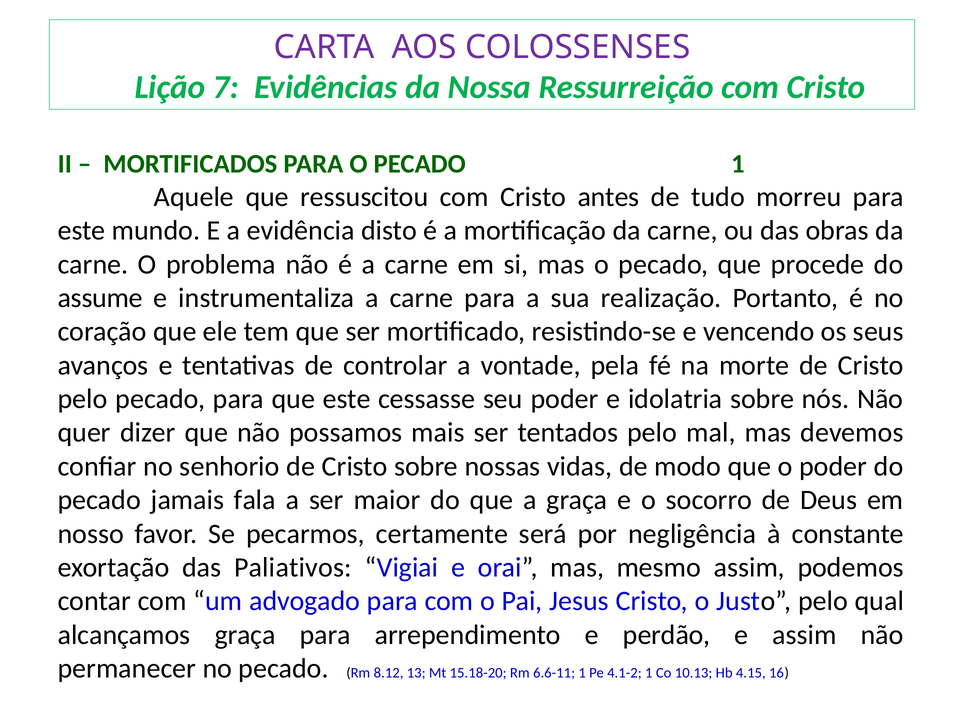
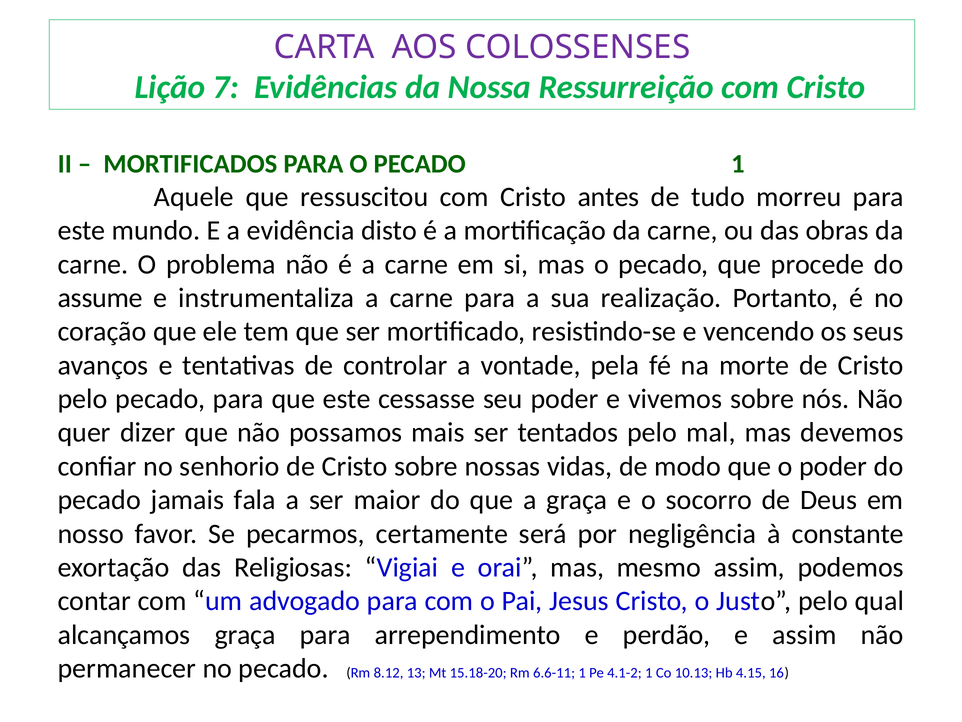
idolatria: idolatria -> vivemos (675, 399)
Paliativos: Paliativos -> Religiosas (293, 567)
